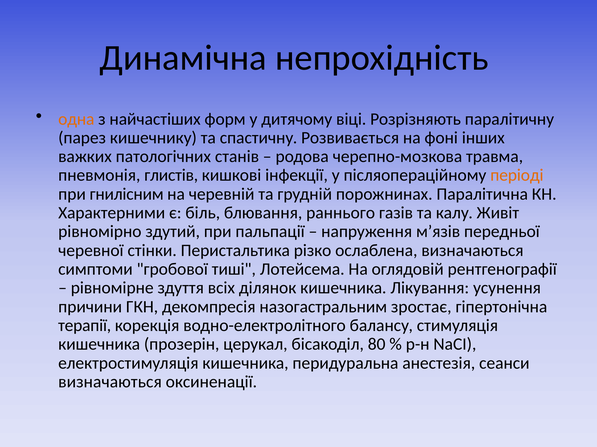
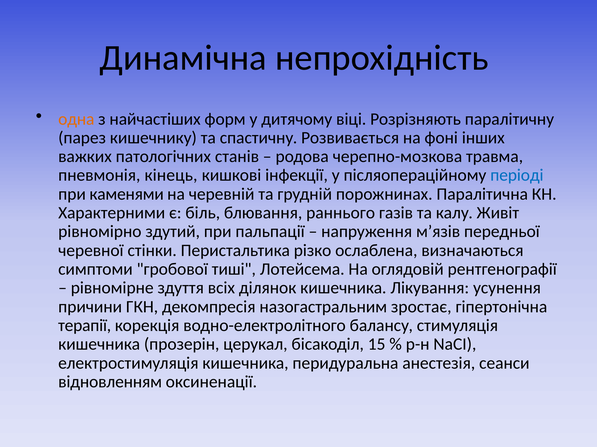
глистів: глистів -> кінець (171, 176)
періоді colour: orange -> blue (517, 176)
гнилісним: гнилісним -> каменями (127, 194)
80: 80 -> 15 (377, 345)
визначаються: визначаються -> відновленням (110, 382)
